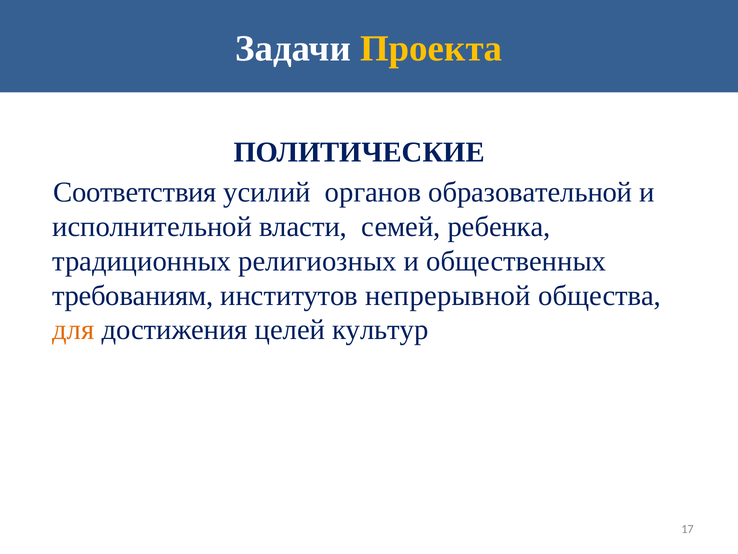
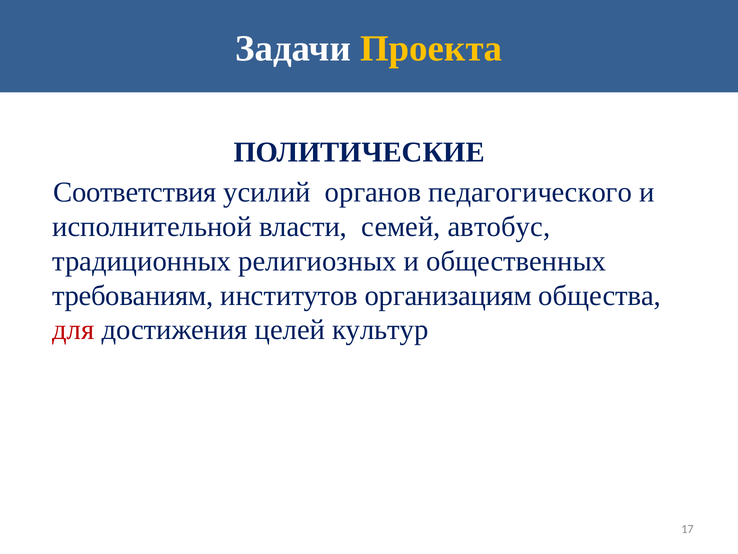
образовательной: образовательной -> педагогического (530, 192)
ребенка: ребенка -> автобус (499, 227)
непрерывной: непрерывной -> организациям (448, 295)
для colour: orange -> red (73, 330)
